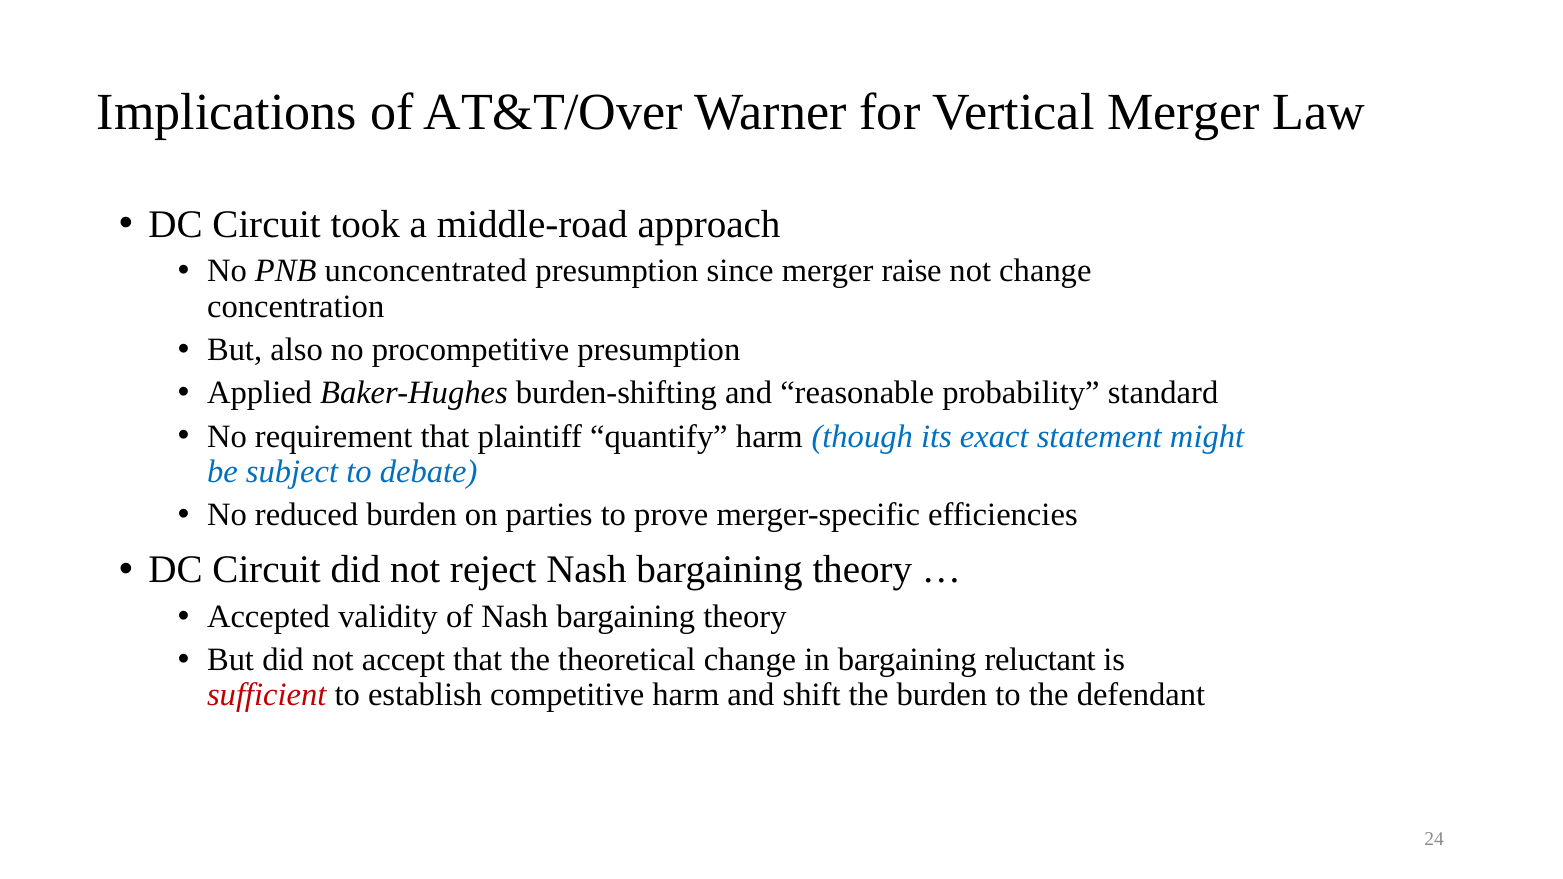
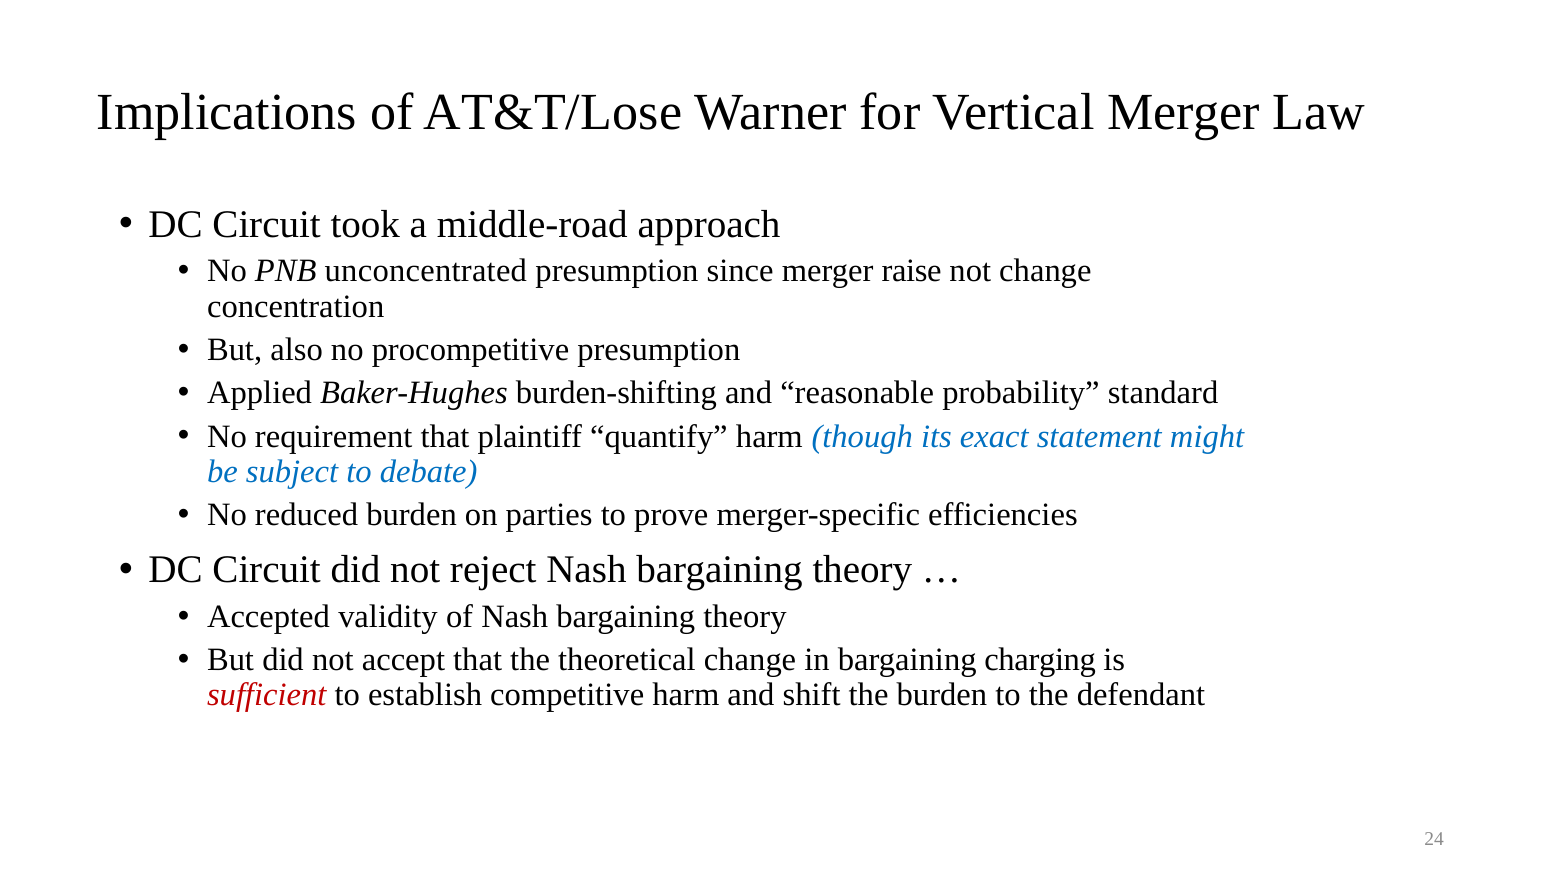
AT&T/Over: AT&T/Over -> AT&T/Lose (553, 112)
reluctant: reluctant -> charging (1040, 660)
